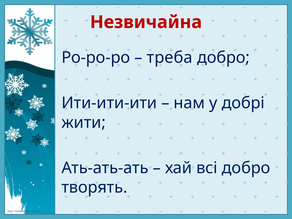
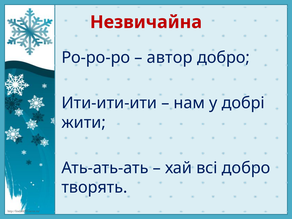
треба: треба -> автор (170, 58)
